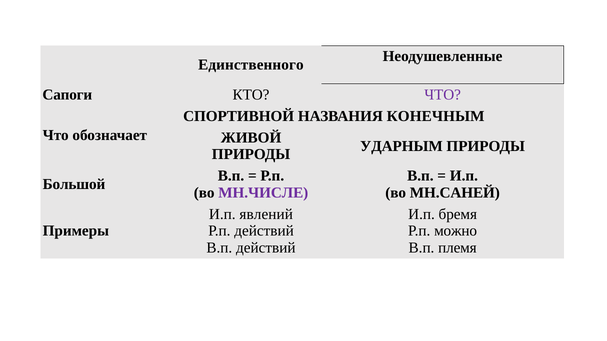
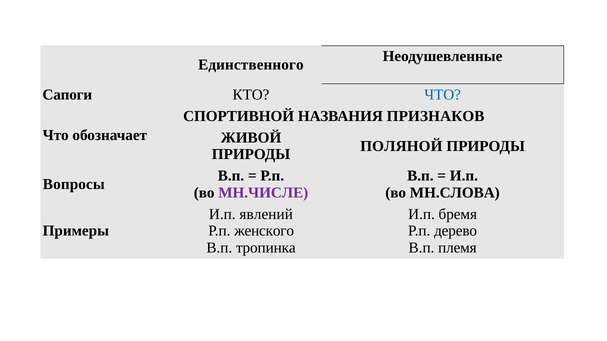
ЧТО colour: purple -> blue (443, 95)
КОНЕЧНЫМ: КОНЕЧНЫМ -> ПРИЗНАКОВ (436, 116)
УДАРНЫМ: УДАРНЫМ -> ПОЛЯНОЙ (401, 146)
Большой: Большой -> Вопросы (74, 185)
МН.САНЕЙ: МН.САНЕЙ -> МН.СЛОВА (455, 193)
Р.п действий: действий -> женского (264, 231)
можно: можно -> дерево (456, 231)
В.п действий: действий -> тропинка (266, 248)
